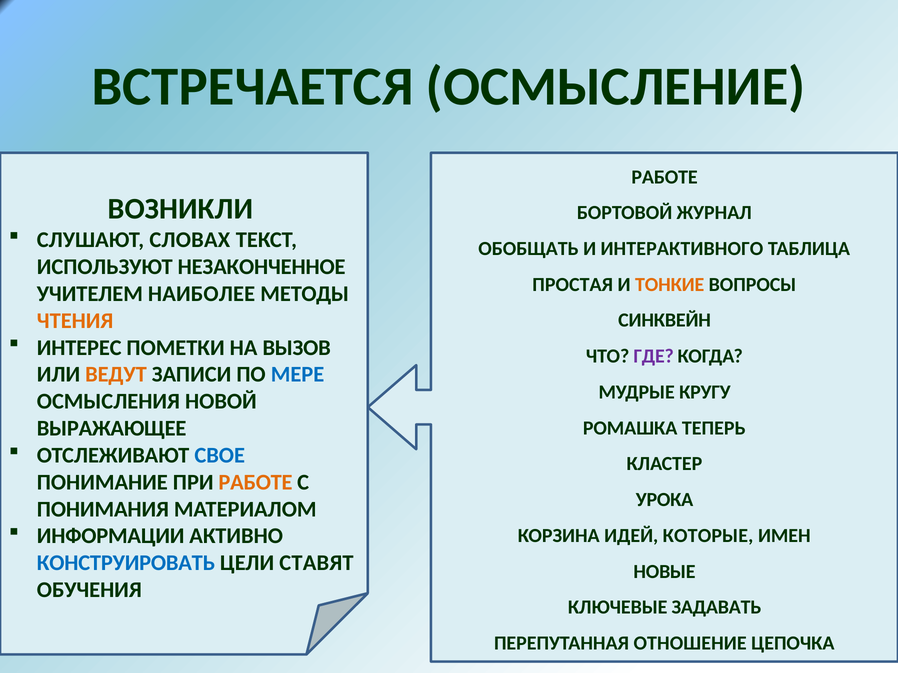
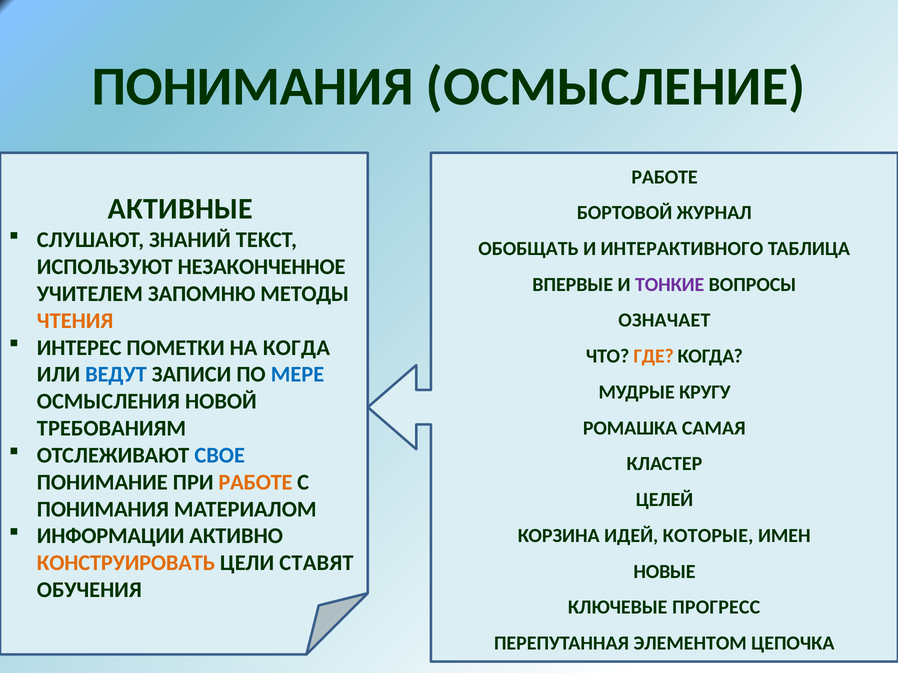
ВСТРЕЧАЕТСЯ: ВСТРЕЧАЕТСЯ -> ПОНИМАНИЯ (253, 87)
ВОЗНИКЛИ: ВОЗНИКЛИ -> АКТИВНЫЕ (180, 209)
СЛОВАХ: СЛОВАХ -> ЗНАНИЙ (190, 240)
ПРОСТАЯ: ПРОСТАЯ -> ВПЕРВЫЕ (573, 285)
ТОНКИЕ colour: orange -> purple (670, 285)
НАИБОЛЕЕ: НАИБОЛЕЕ -> ЗАПОМНЮ (202, 294)
СИНКВЕЙН: СИНКВЕЙН -> ОЗНАЧАЕТ (664, 321)
НА ВЫЗОВ: ВЫЗОВ -> КОГДА (296, 348)
ГДЕ colour: purple -> orange (654, 357)
ВЕДУТ colour: orange -> blue (116, 375)
ВЫРАЖАЮЩЕЕ: ВЫРАЖАЮЩЕЕ -> ТРЕБОВАНИЯМ (111, 429)
ТЕПЕРЬ: ТЕПЕРЬ -> САМАЯ (714, 428)
УРОКА: УРОКА -> ЦЕЛЕЙ (665, 500)
КОНСТРУИРОВАТЬ colour: blue -> orange (126, 563)
ЗАДАВАТЬ: ЗАДАВАТЬ -> ПРОГРЕСС (716, 608)
ОТНОШЕНИЕ: ОТНОШЕНИЕ -> ЭЛЕМЕНТОМ (690, 644)
